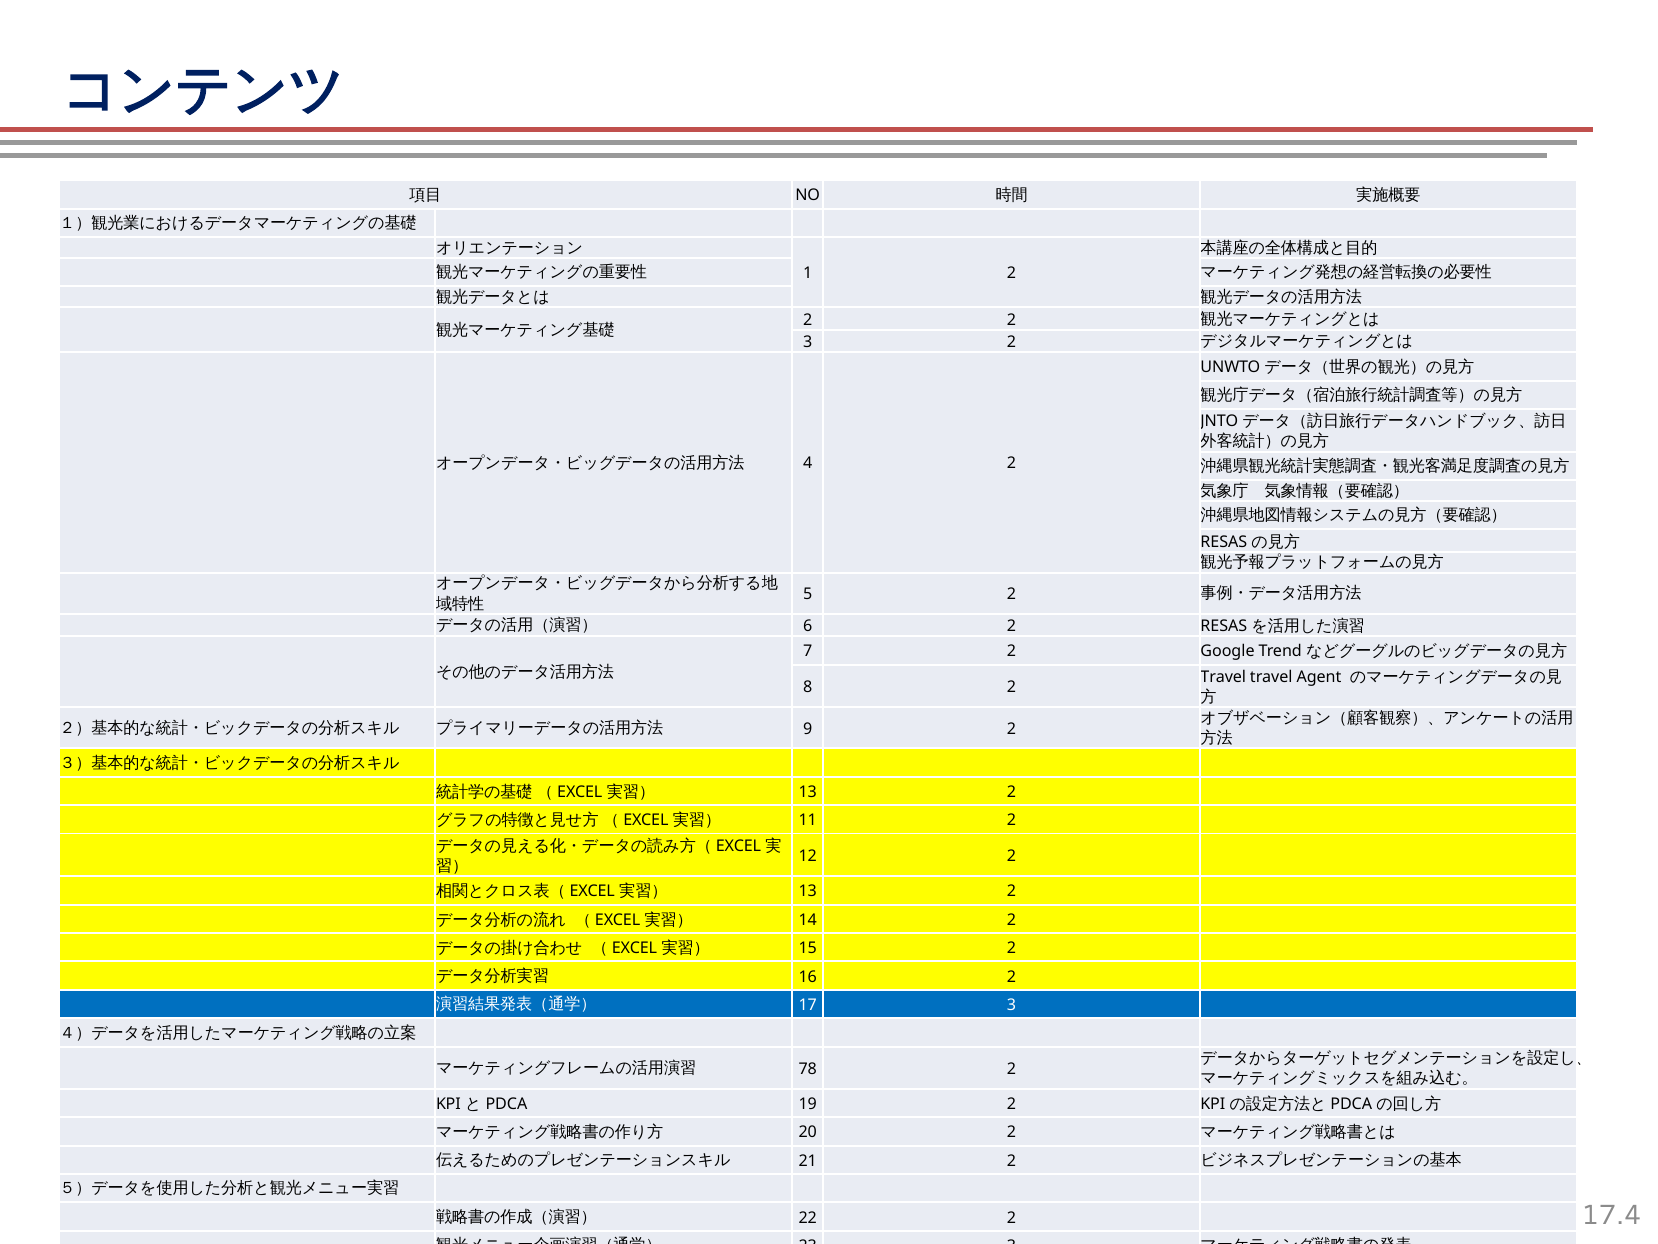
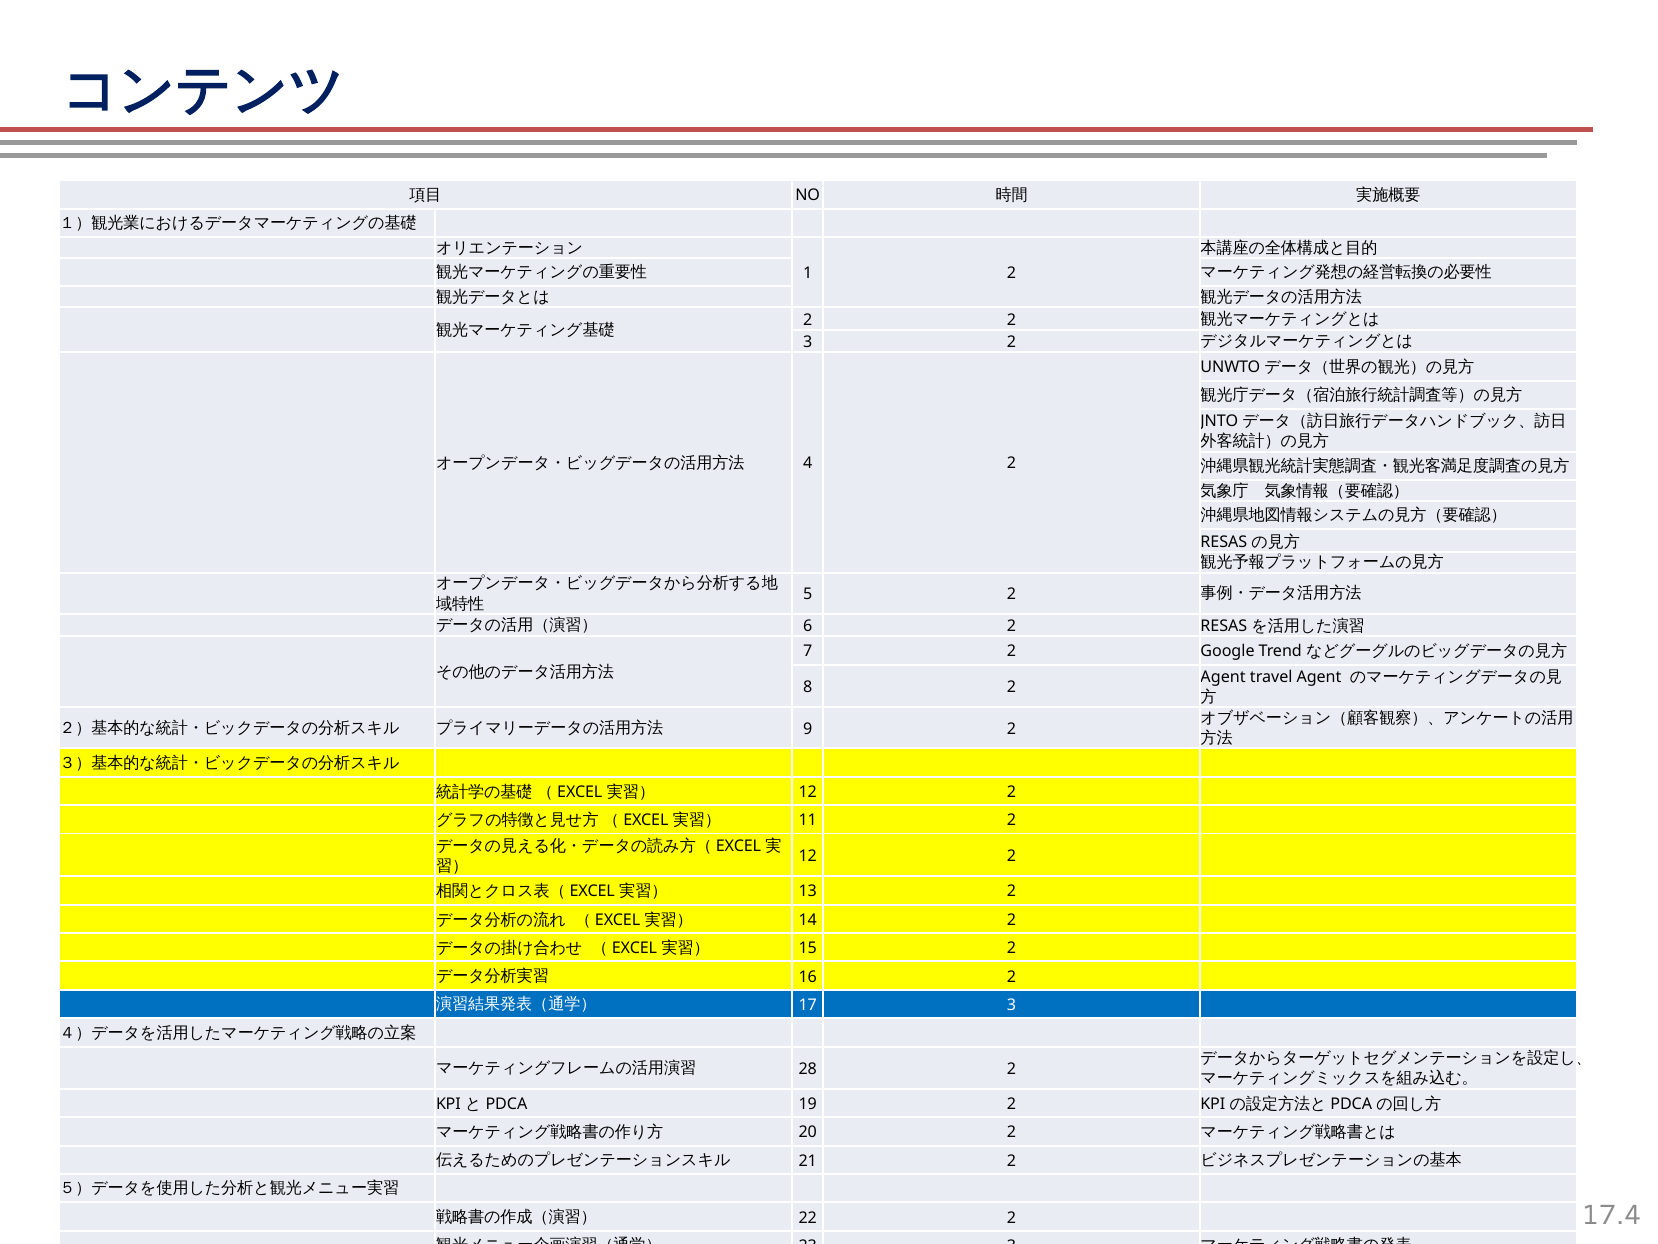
Travel: Travel -> Agent (1223, 677)
13: 13 -> 12 (808, 792)
78: 78 -> 28 (808, 1068)
